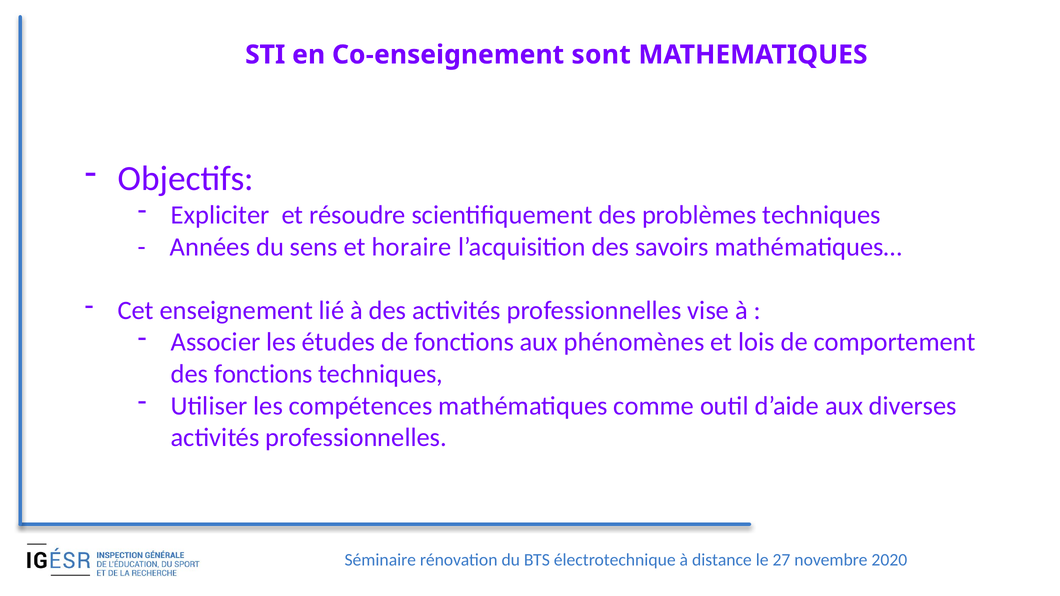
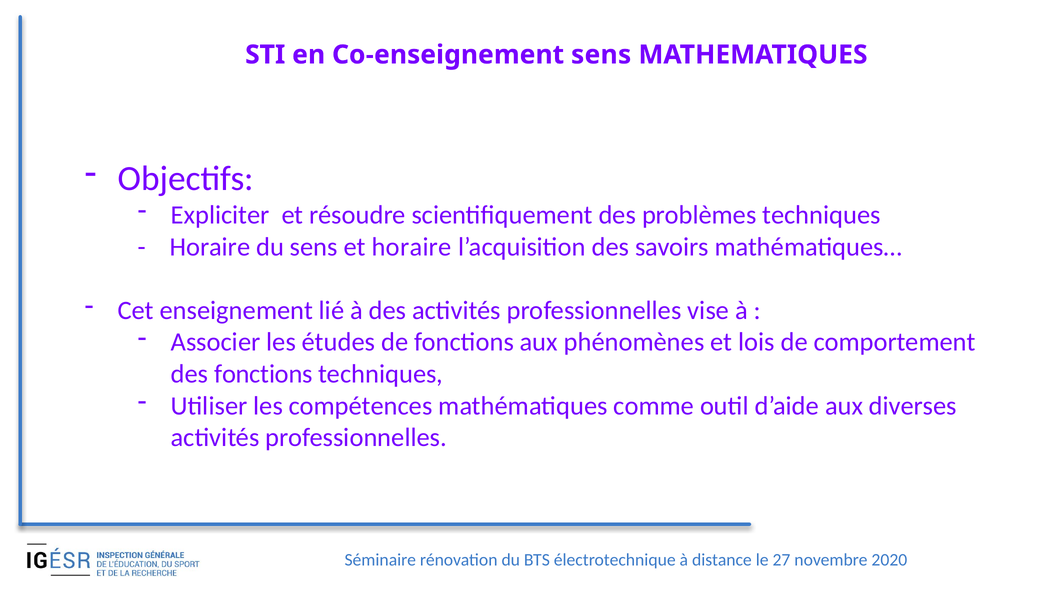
Co-enseignement sont: sont -> sens (601, 55)
Années: Années -> Horaire (210, 247)
